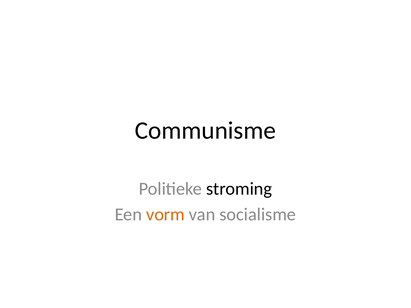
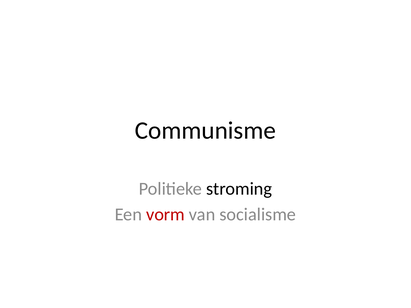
vorm colour: orange -> red (166, 215)
